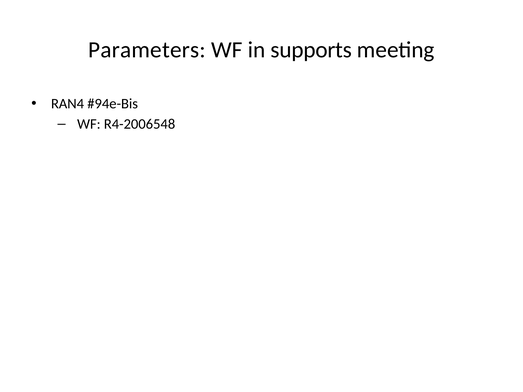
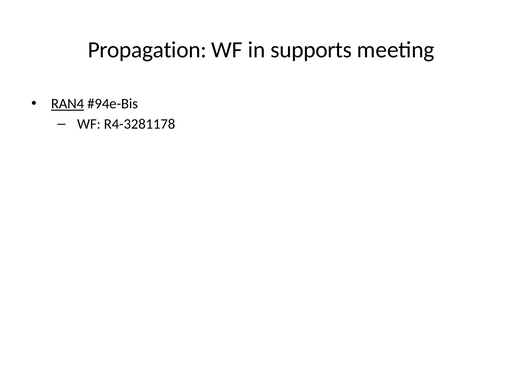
Parameters: Parameters -> Propagation (147, 50)
RAN4 underline: none -> present (68, 104)
R4-2006548: R4-2006548 -> R4-3281178 (140, 124)
